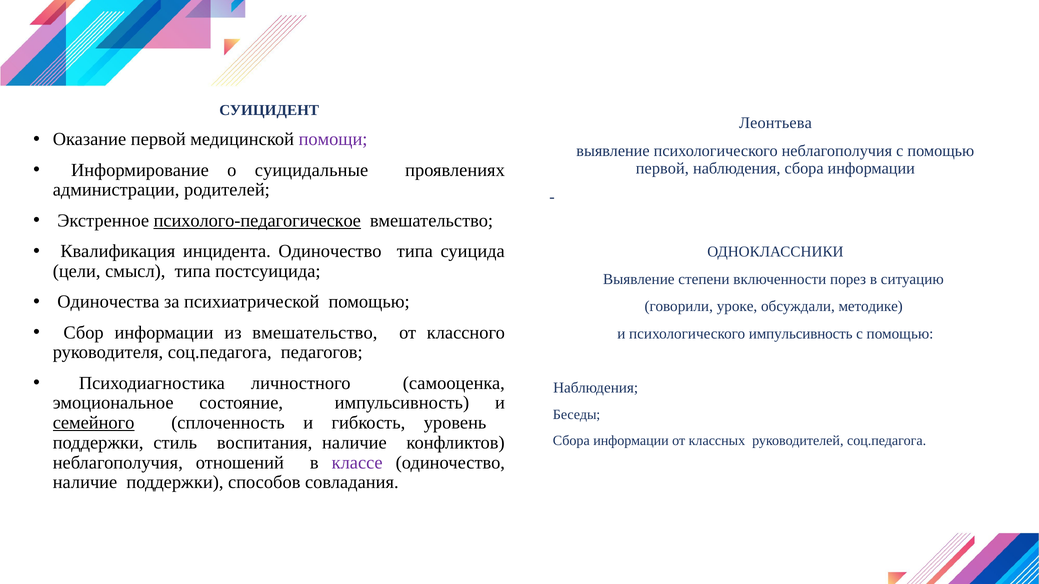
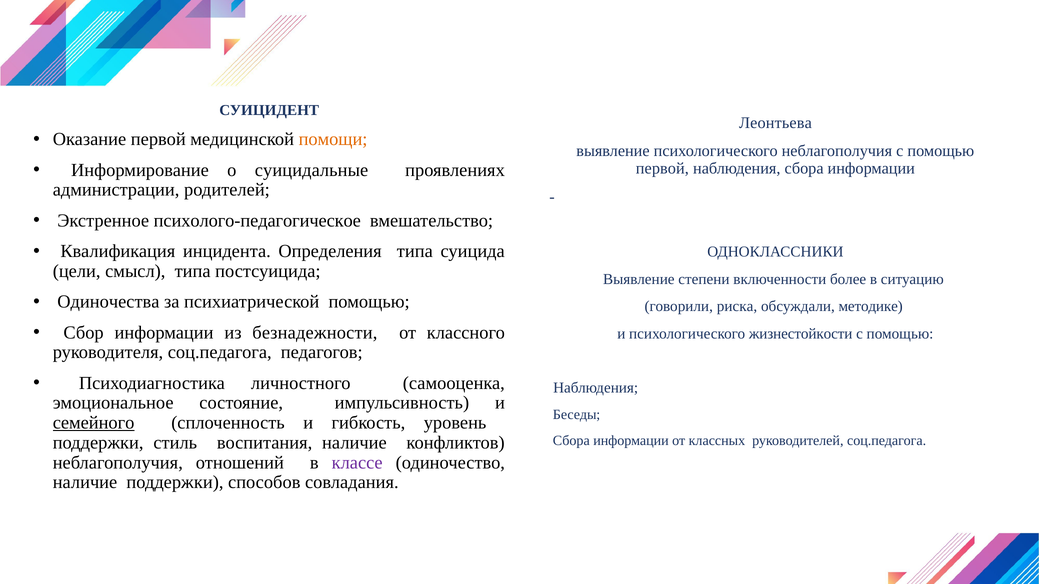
помощи colour: purple -> orange (333, 139)
психолого-педагогическое underline: present -> none (257, 221)
инцидента Одиночество: Одиночество -> Определения (330, 251)
порез: порез -> более (848, 279)
уроке: уроке -> риска (737, 307)
из вмешательство: вмешательство -> безнадежности (315, 333)
психологического импульсивность: импульсивность -> жизнестойкости (801, 334)
